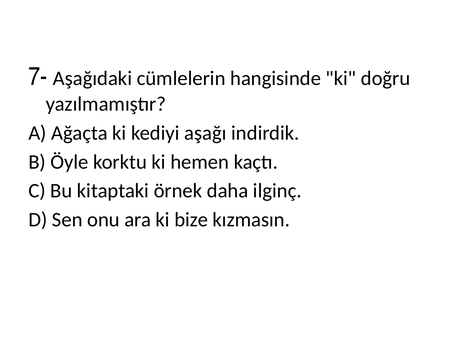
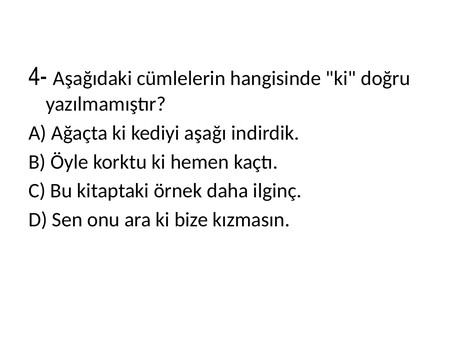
7-: 7- -> 4- (38, 77)
